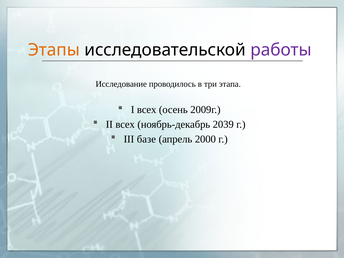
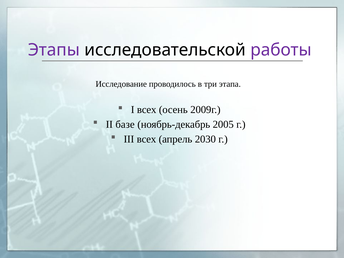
Этапы colour: orange -> purple (54, 50)
II всех: всех -> базе (125, 124)
2039: 2039 -> 2005 (223, 124)
III базе: базе -> всех (146, 139)
2000: 2000 -> 2030 (205, 139)
